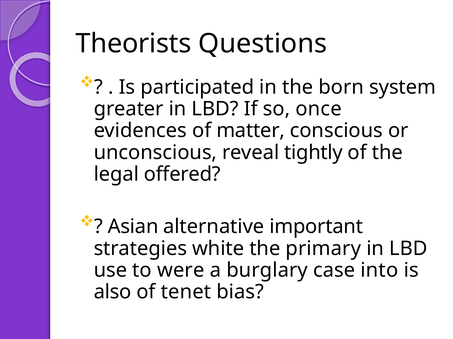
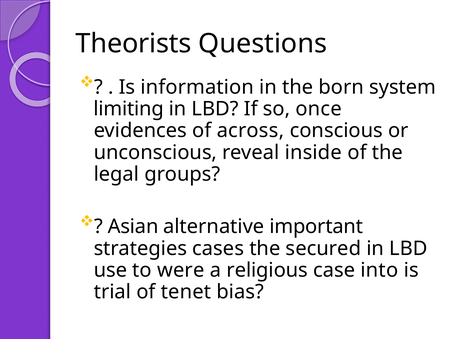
participated: participated -> information (197, 87)
greater: greater -> limiting (129, 109)
matter: matter -> across (250, 131)
tightly: tightly -> inside (313, 153)
offered: offered -> groups (182, 174)
white: white -> cases (218, 249)
primary: primary -> secured (323, 249)
burglary: burglary -> religious (267, 271)
also: also -> trial (112, 292)
